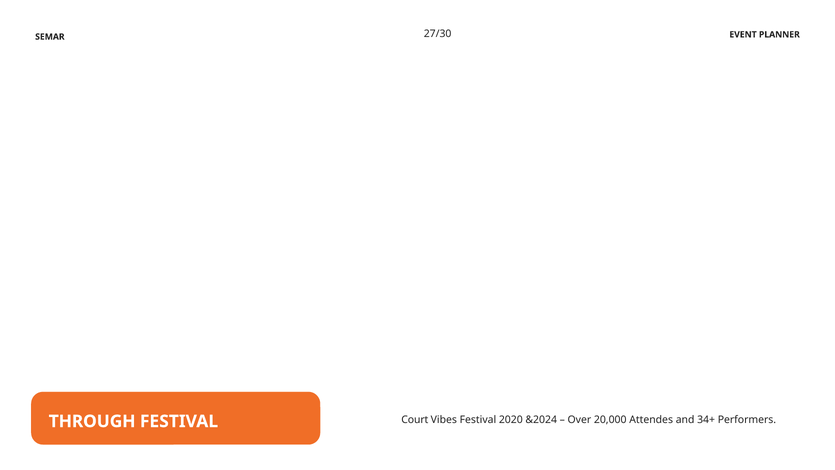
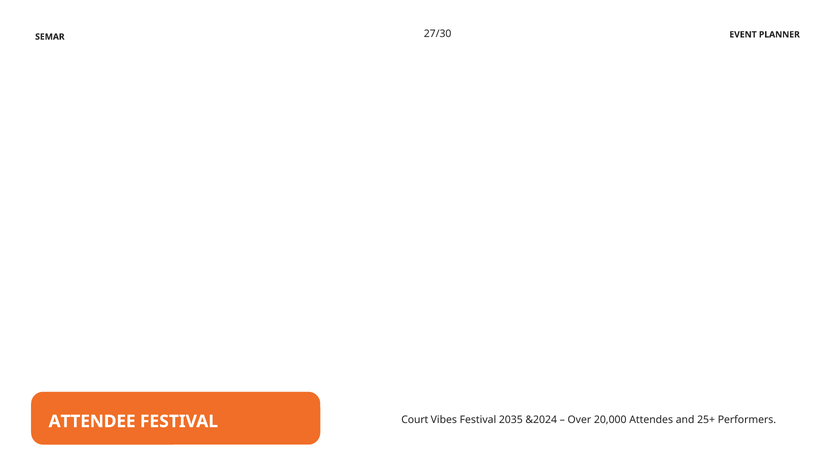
2020: 2020 -> 2035 (511, 420)
34+: 34+ -> 25+ (706, 420)
THROUGH: THROUGH -> ATTENDEE (92, 421)
